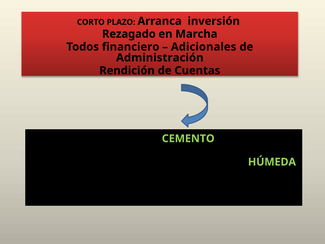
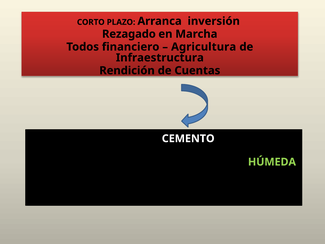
Adicionales: Adicionales -> Agricultura (204, 47)
Administración: Administración -> Infraestructura (160, 58)
CEMENTO colour: light green -> white (188, 138)
